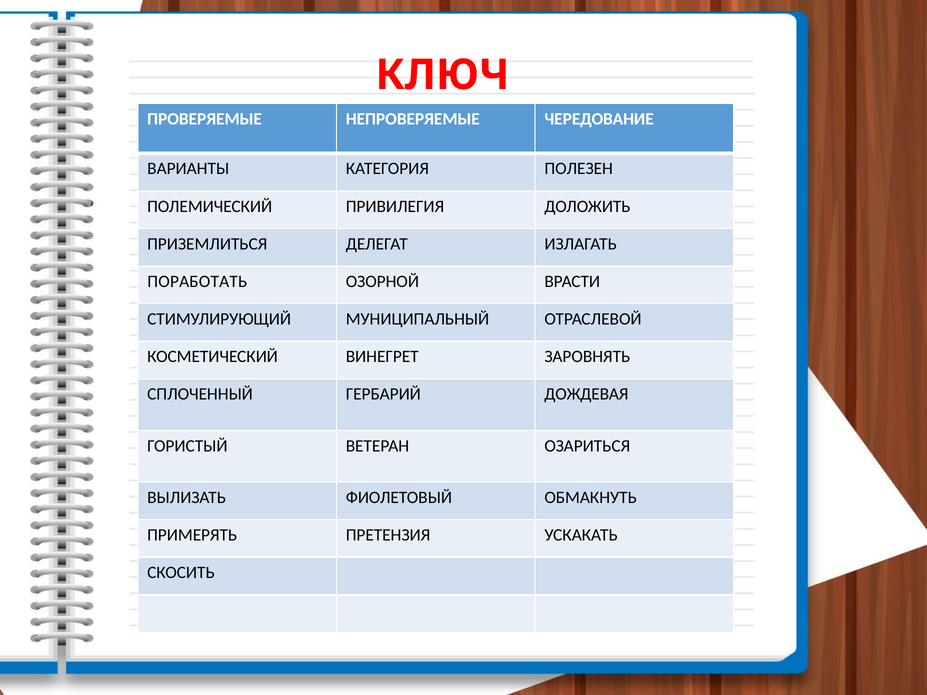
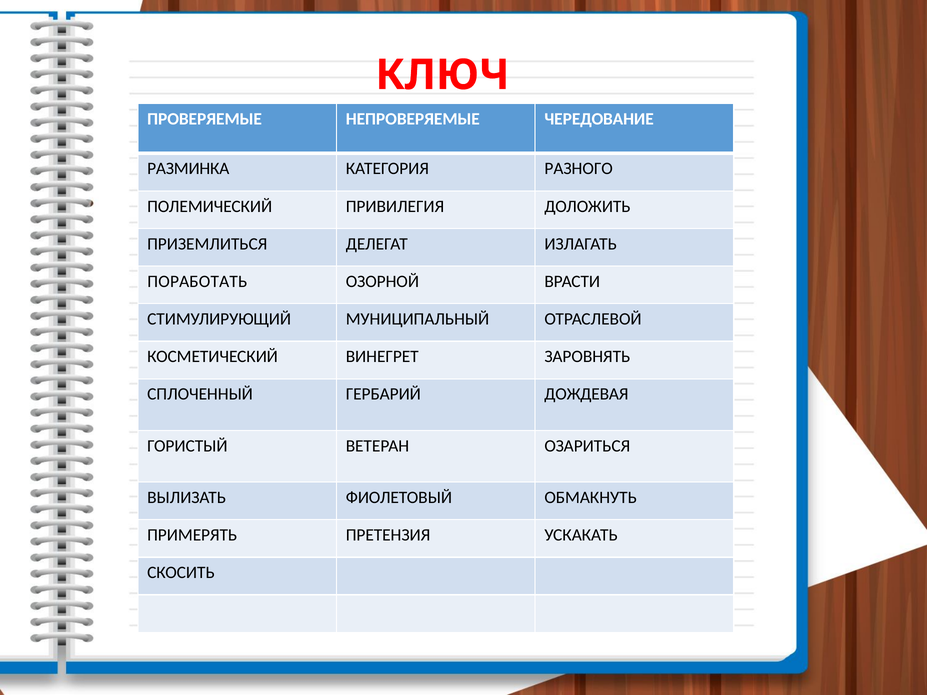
ВАРИАНТЫ: ВАРИАНТЫ -> РАЗМИНКА (188, 169)
ПОЛЕЗЕН: ПОЛЕЗЕН -> РАЗНОГО (579, 169)
